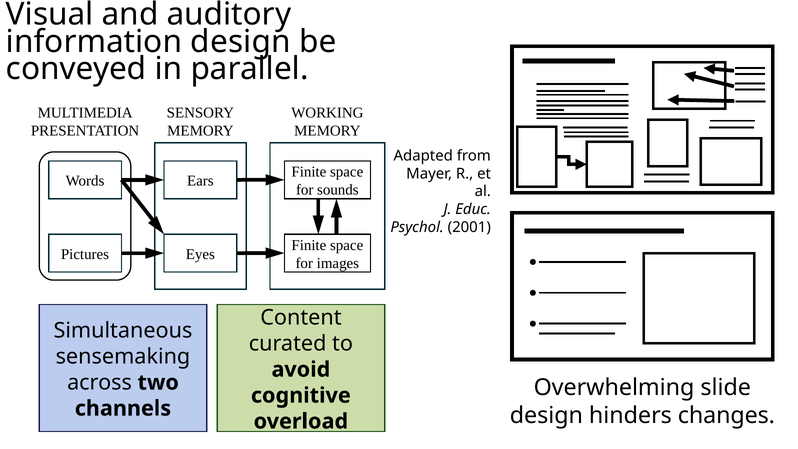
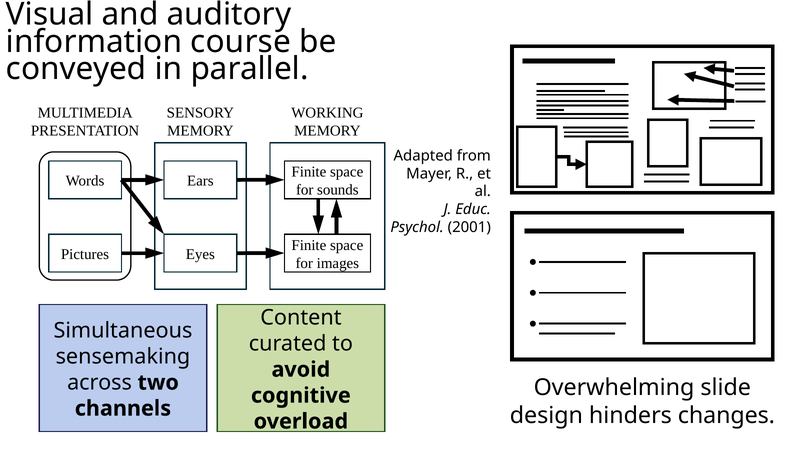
information design: design -> course (241, 42)
